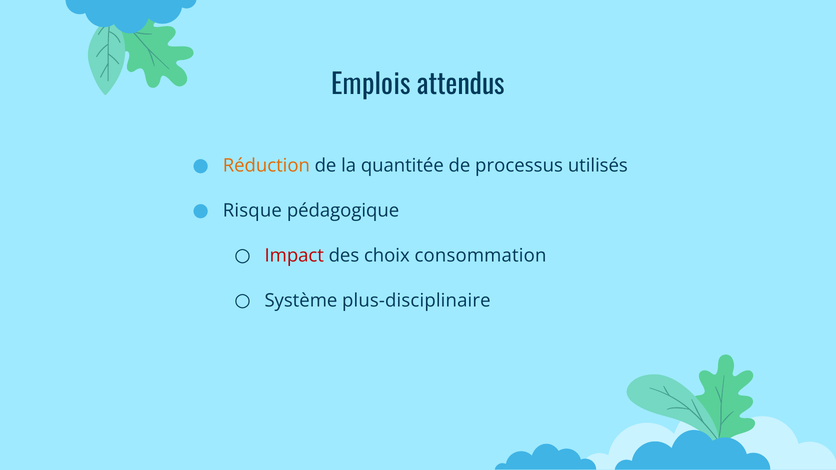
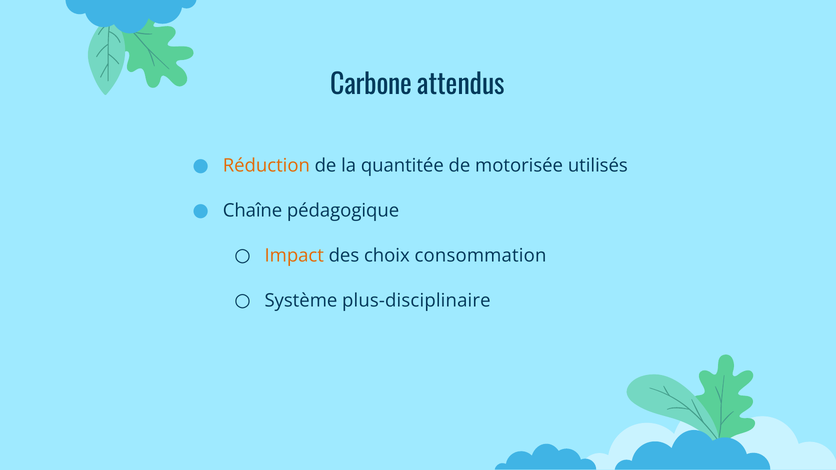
Emplois: Emplois -> Carbone (371, 85)
processus: processus -> motorisée (519, 166)
Risque: Risque -> Chaîne (252, 211)
Impact colour: red -> orange (294, 256)
